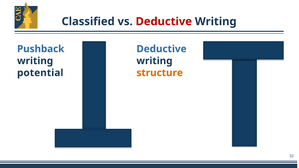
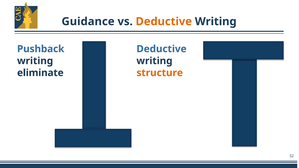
Classified: Classified -> Guidance (88, 22)
Deductive colour: red -> orange (164, 22)
potential: potential -> eliminate (40, 73)
